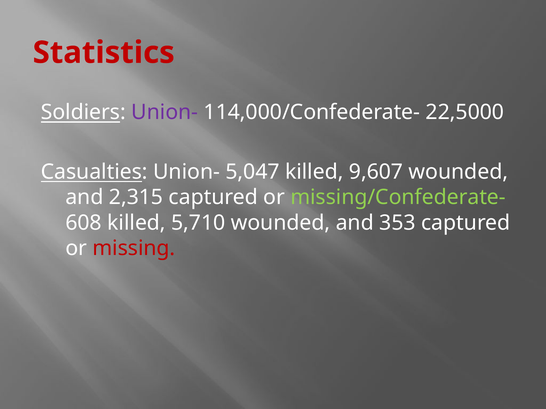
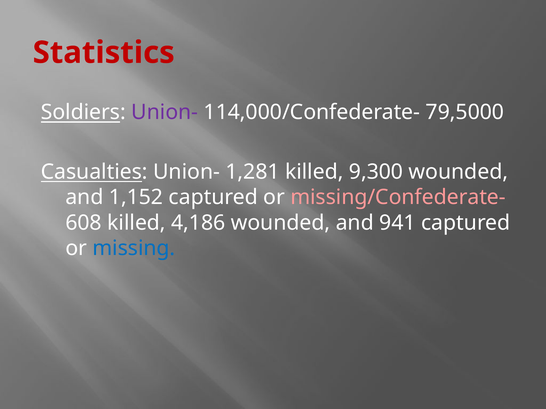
22,5000: 22,5000 -> 79,5000 (465, 112)
5,047: 5,047 -> 1,281 (253, 172)
9,607: 9,607 -> 9,300 (376, 172)
2,315: 2,315 -> 1,152 (136, 197)
missing/Confederate- colour: light green -> pink (398, 197)
5,710: 5,710 -> 4,186 (198, 223)
353: 353 -> 941 (397, 223)
missing colour: red -> blue (134, 248)
